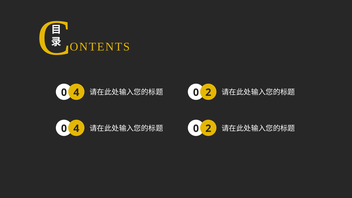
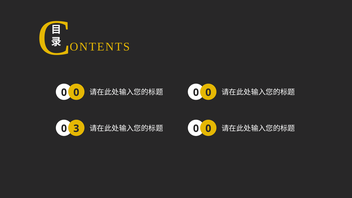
4: 4 -> 0 (76, 92)
2: 2 -> 0 (208, 92)
4: 4 -> 3 (76, 129)
2: 2 -> 0 (208, 129)
